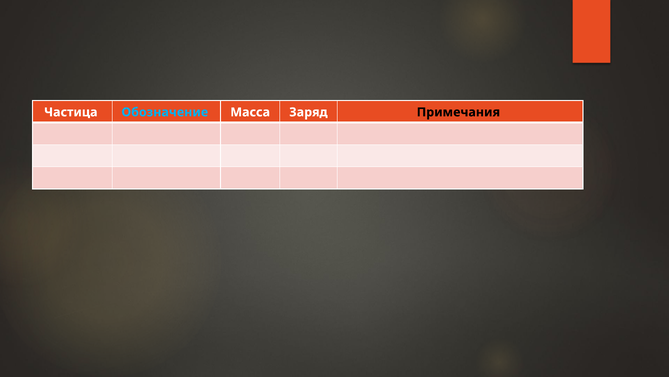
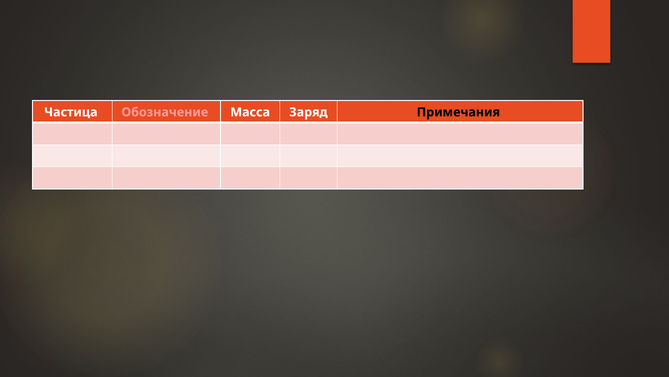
Обозначение colour: light blue -> pink (165, 112)
